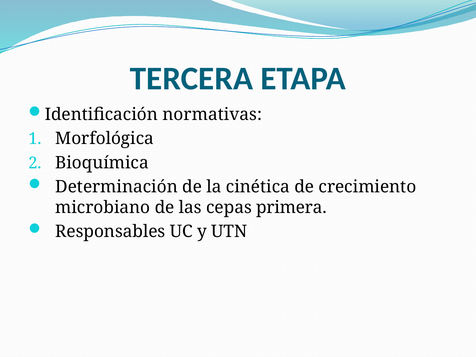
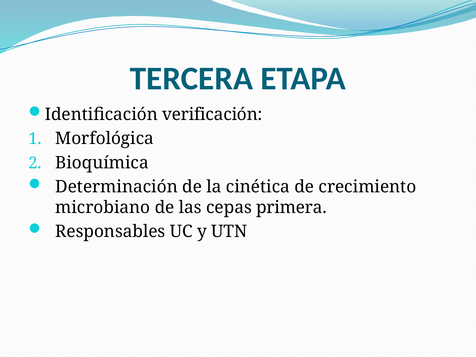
normativas: normativas -> verificación (212, 115)
